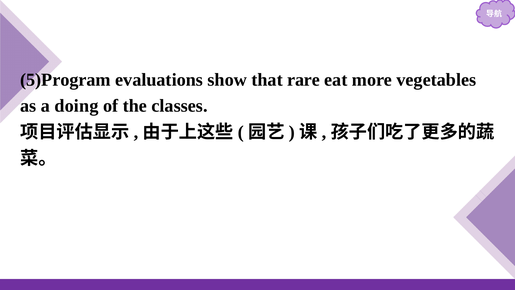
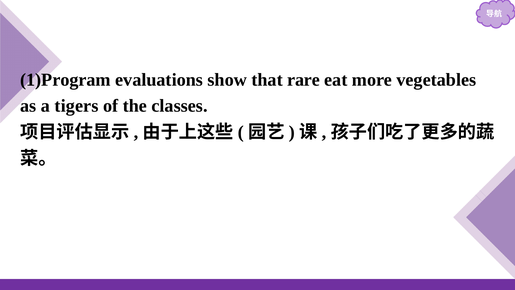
5)Program: 5)Program -> 1)Program (65, 80)
doing: doing -> tigers (76, 106)
